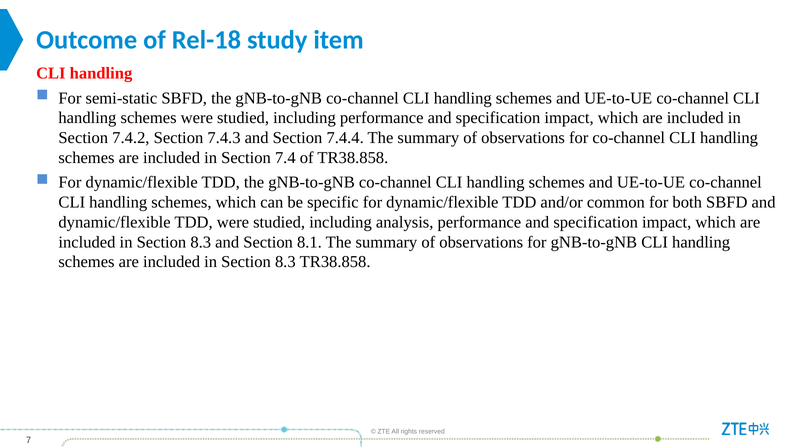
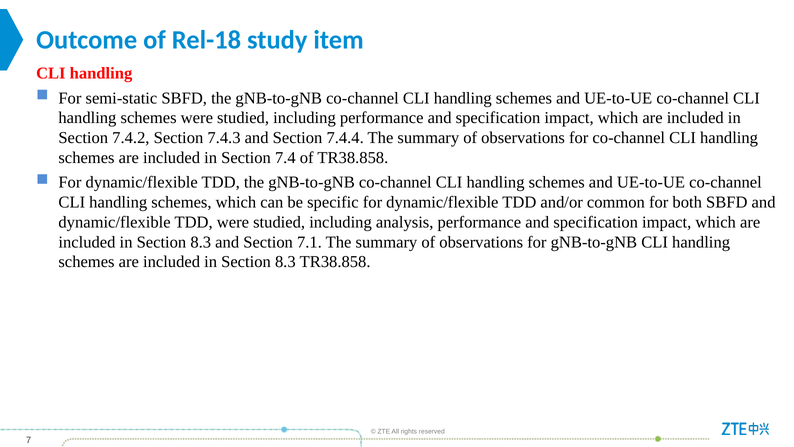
8.1: 8.1 -> 7.1 (309, 242)
